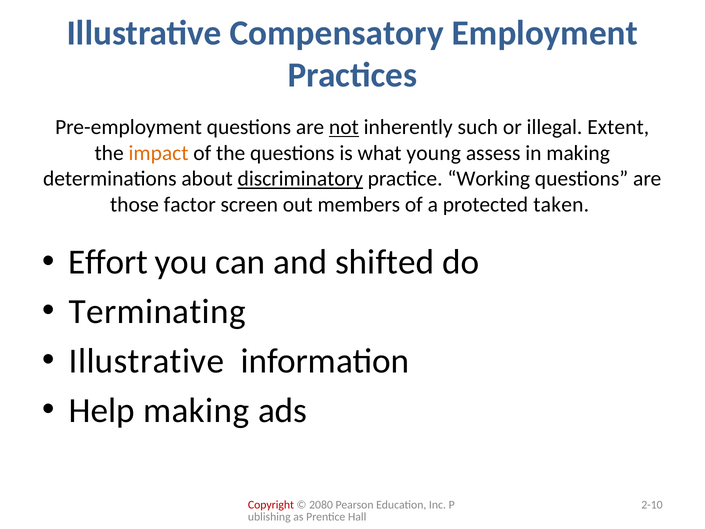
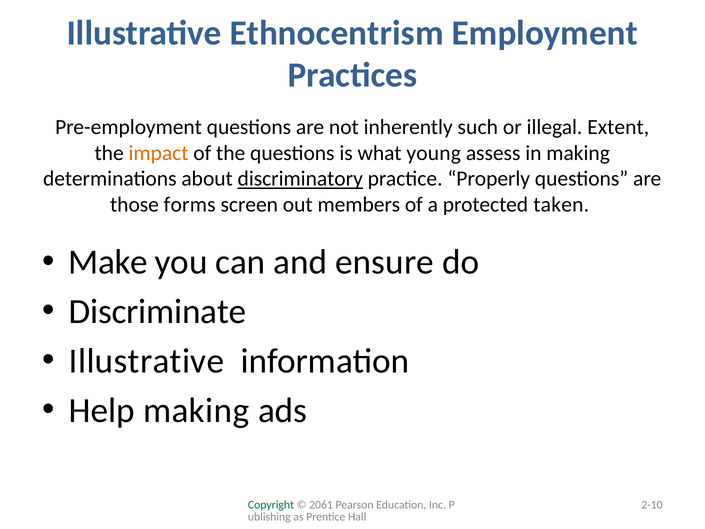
Compensatory: Compensatory -> Ethnocentrism (337, 33)
not underline: present -> none (344, 127)
Working: Working -> Properly (489, 179)
factor: factor -> forms (190, 205)
Effort: Effort -> Make (108, 262)
shifted: shifted -> ensure (385, 262)
Terminating: Terminating -> Discriminate (157, 312)
Copyright colour: red -> green (271, 505)
2080: 2080 -> 2061 (321, 505)
